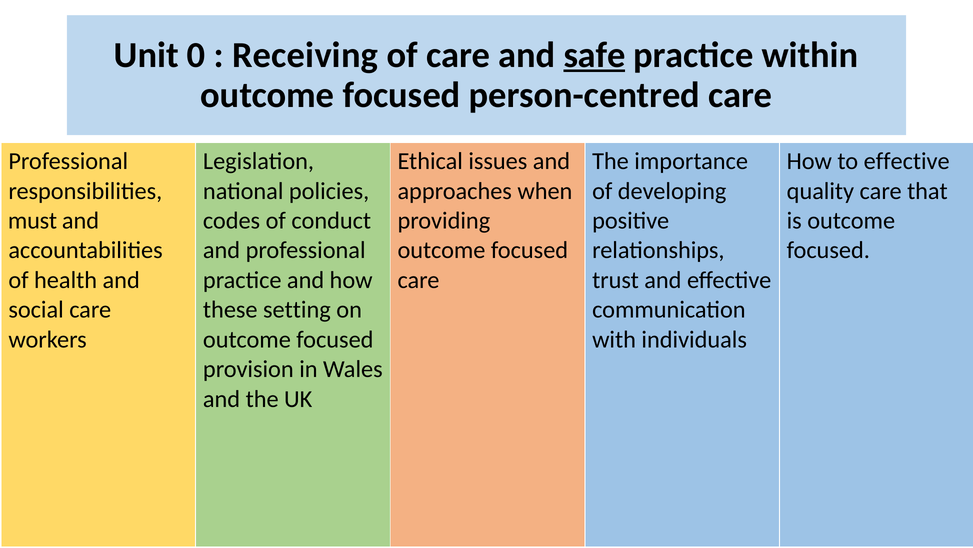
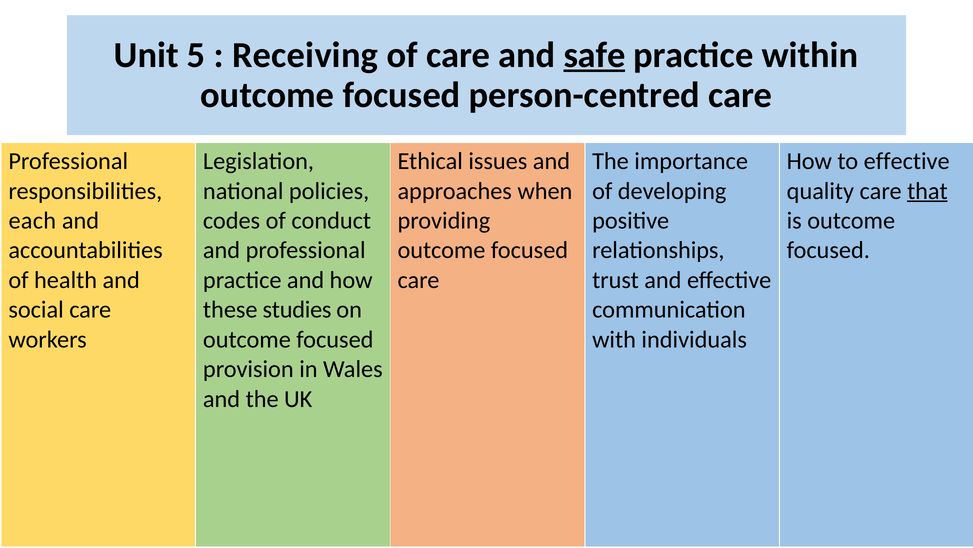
0: 0 -> 5 (196, 55)
that underline: none -> present (927, 191)
must: must -> each (32, 220)
setting: setting -> studies (297, 309)
